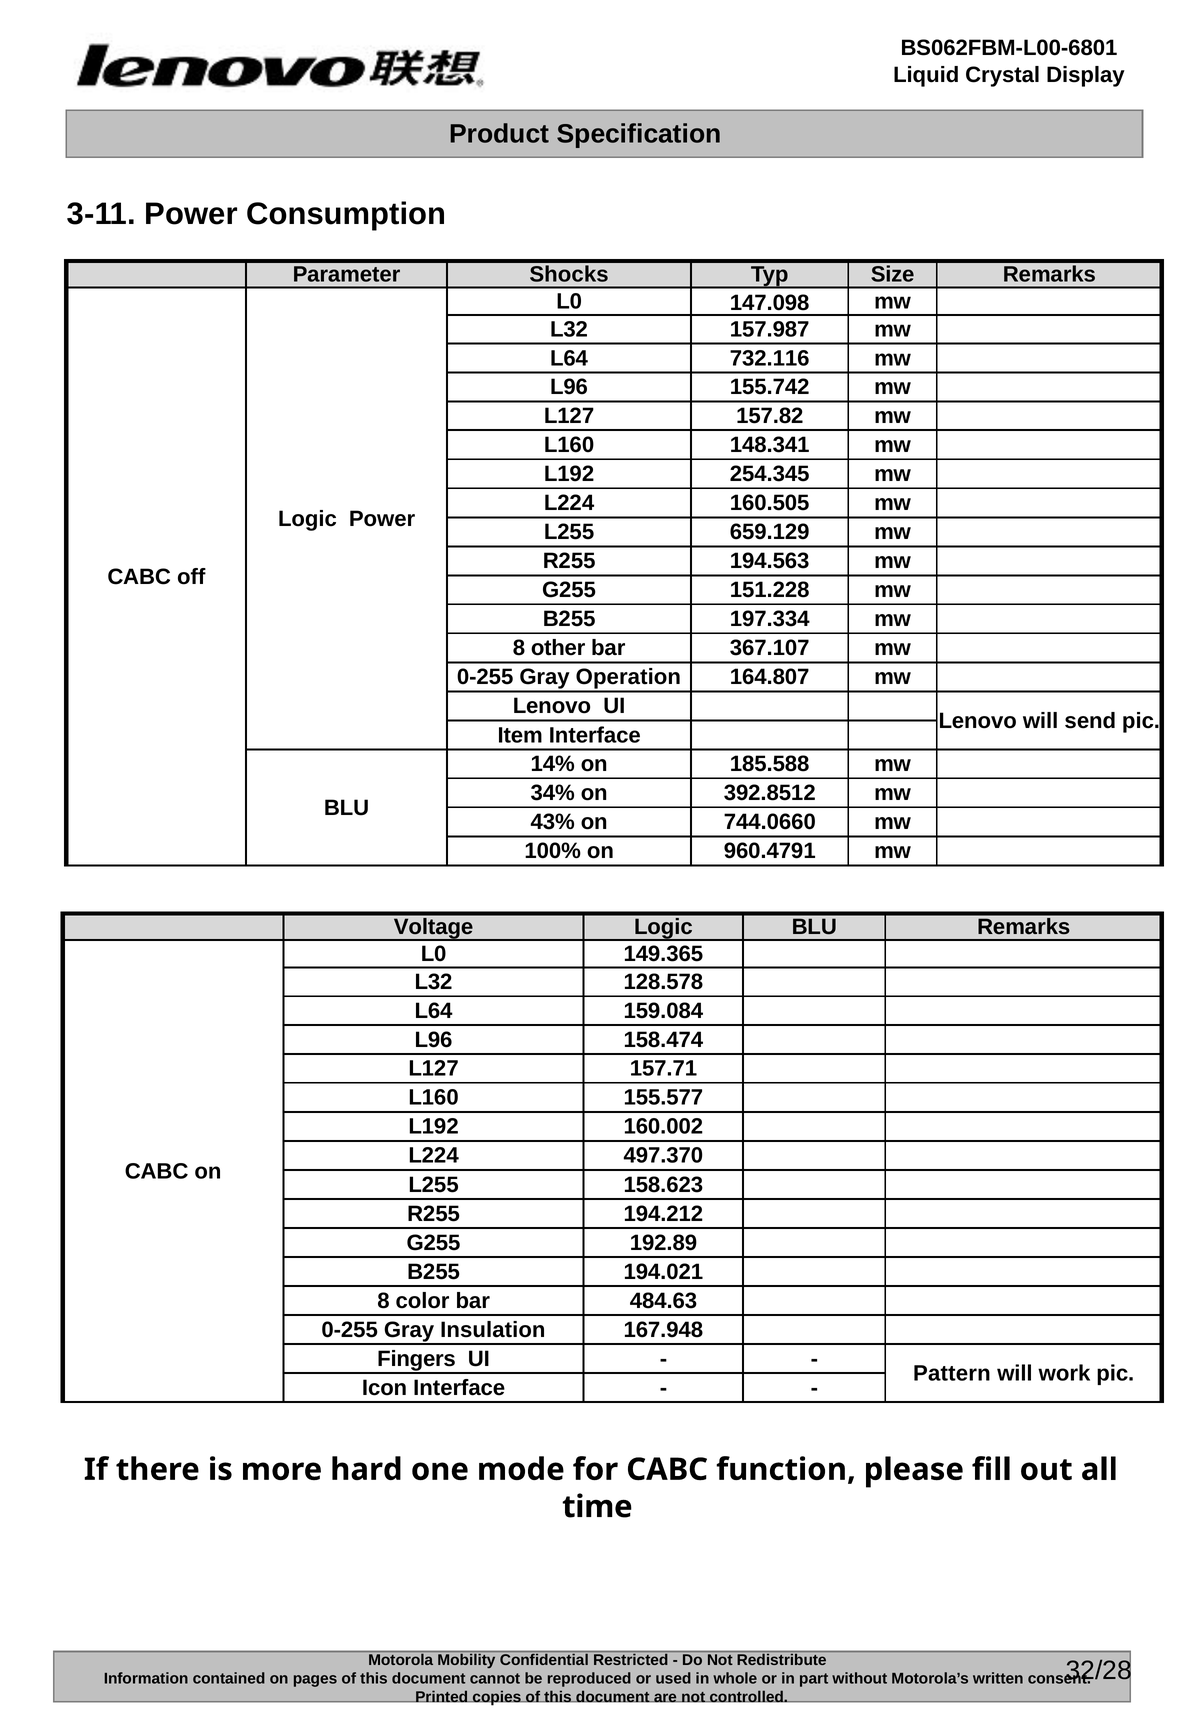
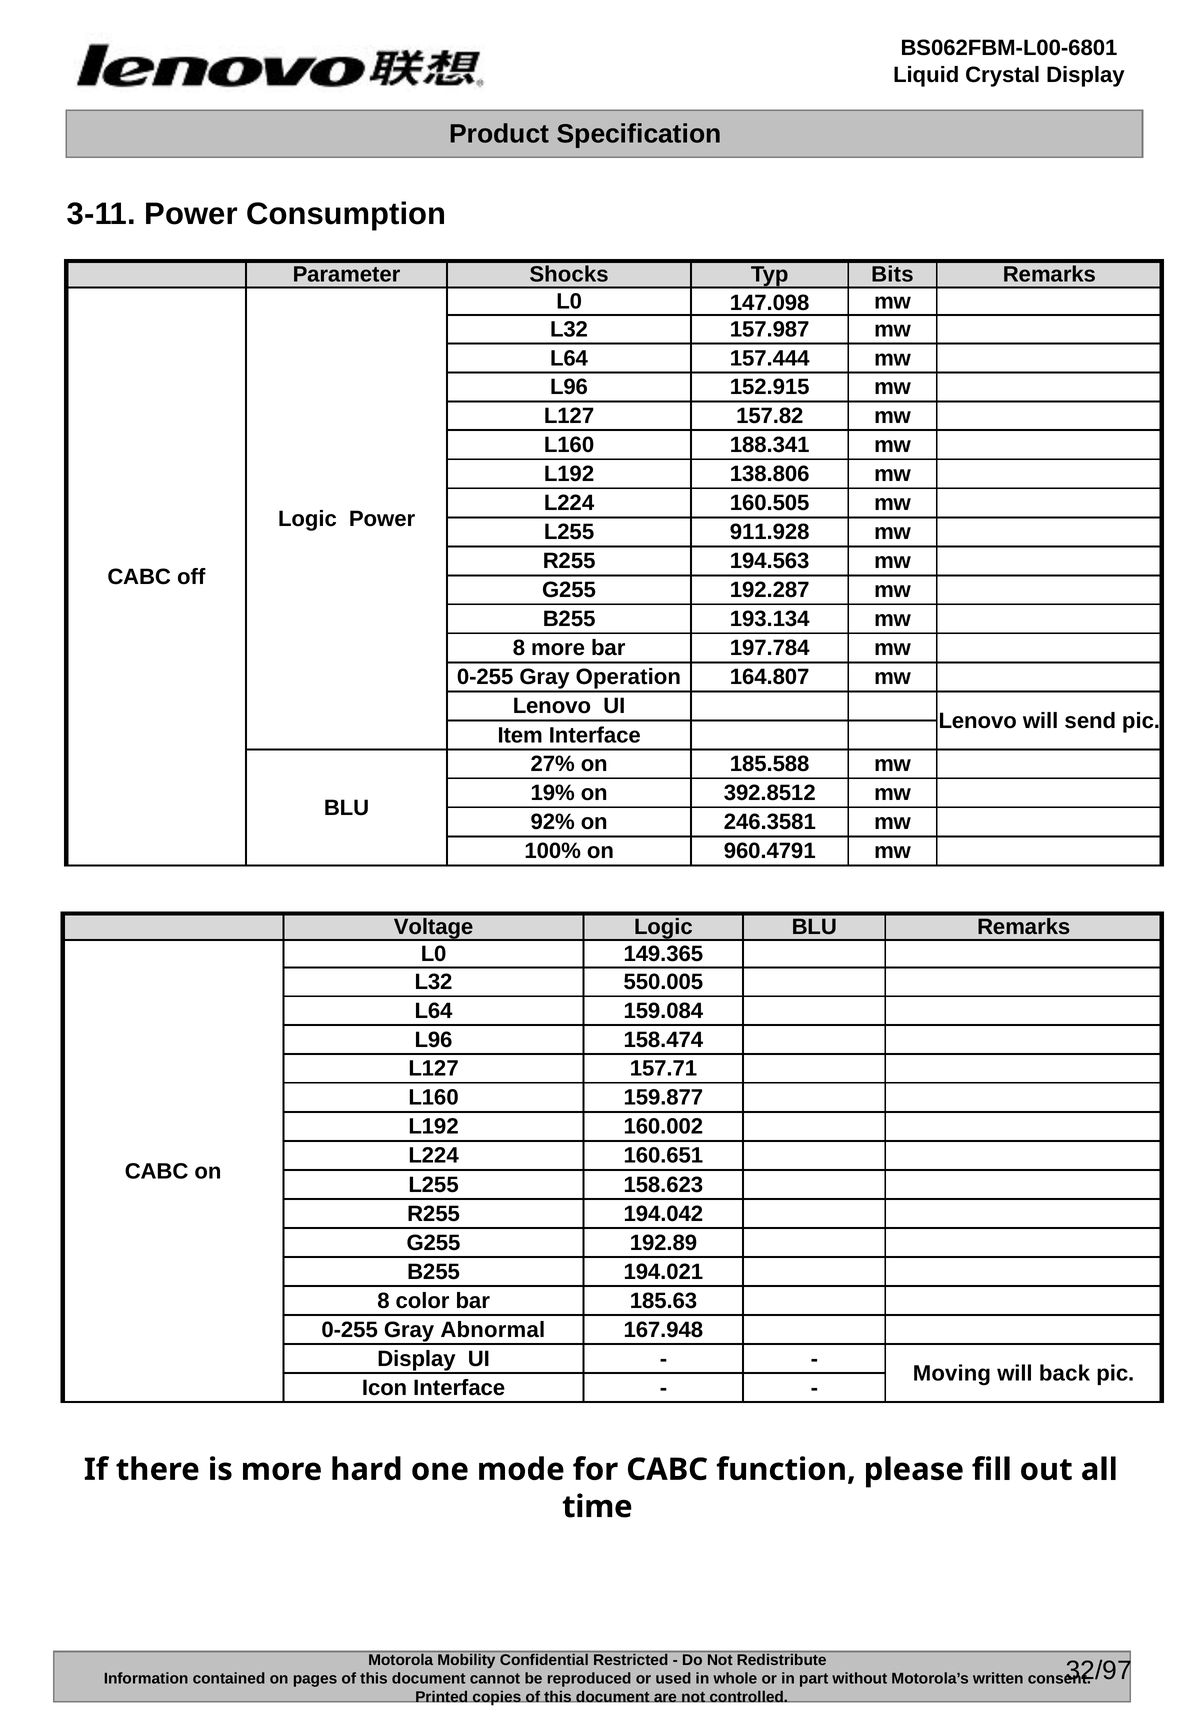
Size: Size -> Bits (892, 274)
732.116: 732.116 -> 157.444 (770, 358)
155.742: 155.742 -> 152.915 (770, 387)
148.341: 148.341 -> 188.341 (770, 445)
254.345: 254.345 -> 138.806 (770, 474)
659.129: 659.129 -> 911.928 (770, 532)
151.228: 151.228 -> 192.287 (770, 590)
197.334: 197.334 -> 193.134 (770, 619)
8 other: other -> more (558, 648)
367.107: 367.107 -> 197.784 (770, 648)
14%: 14% -> 27% (553, 764)
34%: 34% -> 19% (553, 793)
43%: 43% -> 92% (553, 822)
744.0660: 744.0660 -> 246.3581 (770, 822)
128.578: 128.578 -> 550.005 (663, 982)
155.577: 155.577 -> 159.877 (663, 1097)
497.370: 497.370 -> 160.651 (663, 1155)
194.212: 194.212 -> 194.042 (663, 1213)
484.63: 484.63 -> 185.63 (663, 1300)
Insulation: Insulation -> Abnormal (493, 1329)
Fingers: Fingers -> Display (416, 1358)
Pattern: Pattern -> Moving (952, 1373)
work: work -> back (1064, 1373)
32/28: 32/28 -> 32/97 (1099, 1670)
